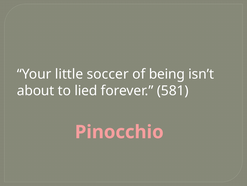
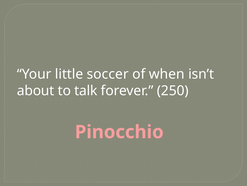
being: being -> when (167, 74)
lied: lied -> talk (86, 90)
581: 581 -> 250 (173, 90)
